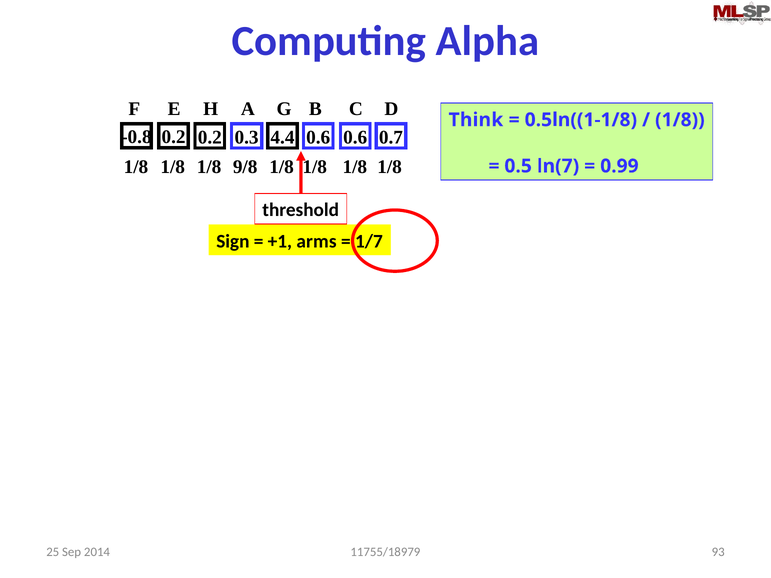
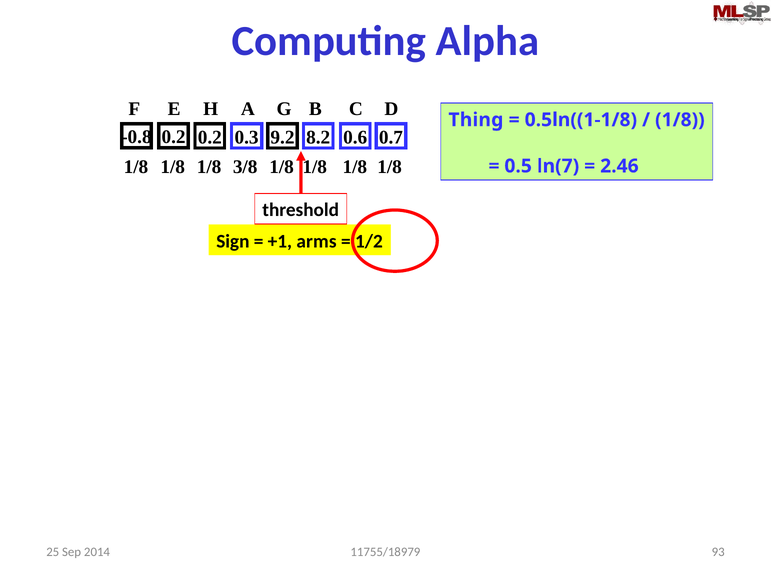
Think: Think -> Thing (476, 120)
4.4: 4.4 -> 9.2 (283, 137)
0.3 0.6: 0.6 -> 8.2 (318, 137)
9/8: 9/8 -> 3/8 (245, 167)
0.99: 0.99 -> 2.46 (619, 166)
1/7: 1/7 -> 1/2 (369, 241)
